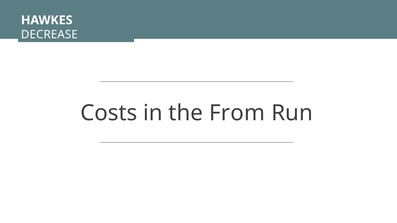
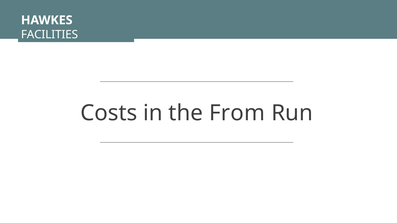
DECREASE: DECREASE -> FACILITIES (49, 35)
